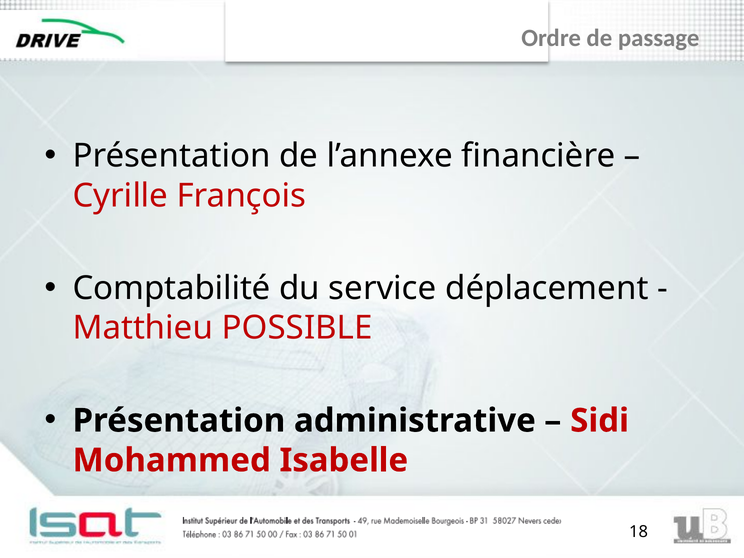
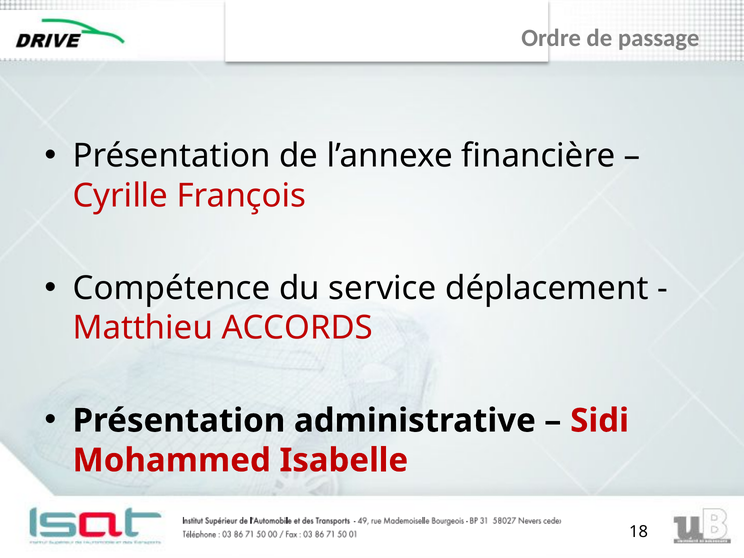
Comptabilité: Comptabilité -> Compétence (171, 288)
POSSIBLE: POSSIBLE -> ACCORDS (297, 328)
